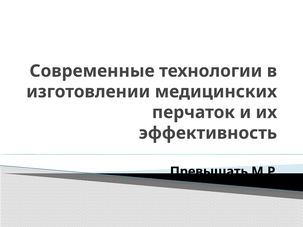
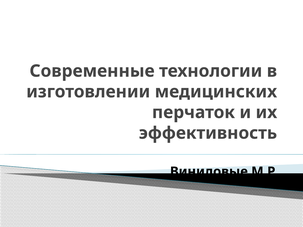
Превышать: Превышать -> Виниловые (209, 172)
